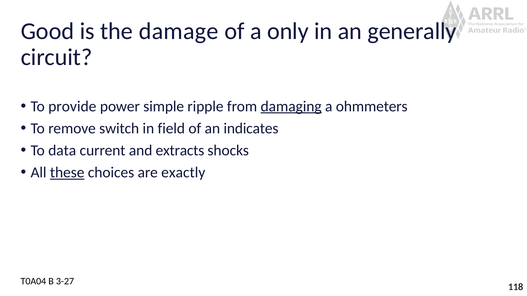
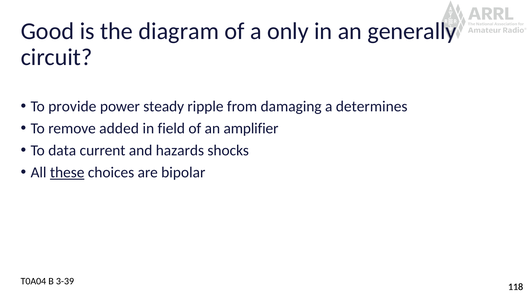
damage: damage -> diagram (179, 31)
simple: simple -> steady (164, 106)
damaging underline: present -> none (291, 106)
ohmmeters: ohmmeters -> determines (372, 106)
switch: switch -> added (119, 129)
indicates: indicates -> amplifier (251, 129)
extracts: extracts -> hazards (180, 151)
exactly: exactly -> bipolar (183, 173)
3-27: 3-27 -> 3-39 (65, 282)
